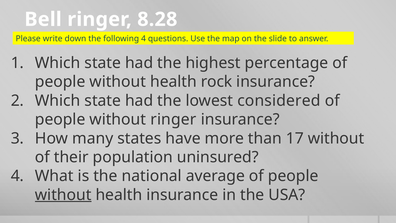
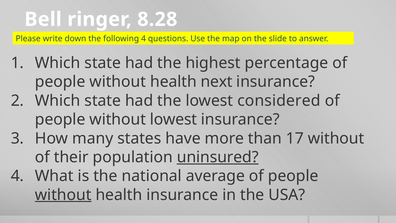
rock: rock -> next (217, 82)
without ringer: ringer -> lowest (174, 119)
uninsured underline: none -> present (218, 157)
